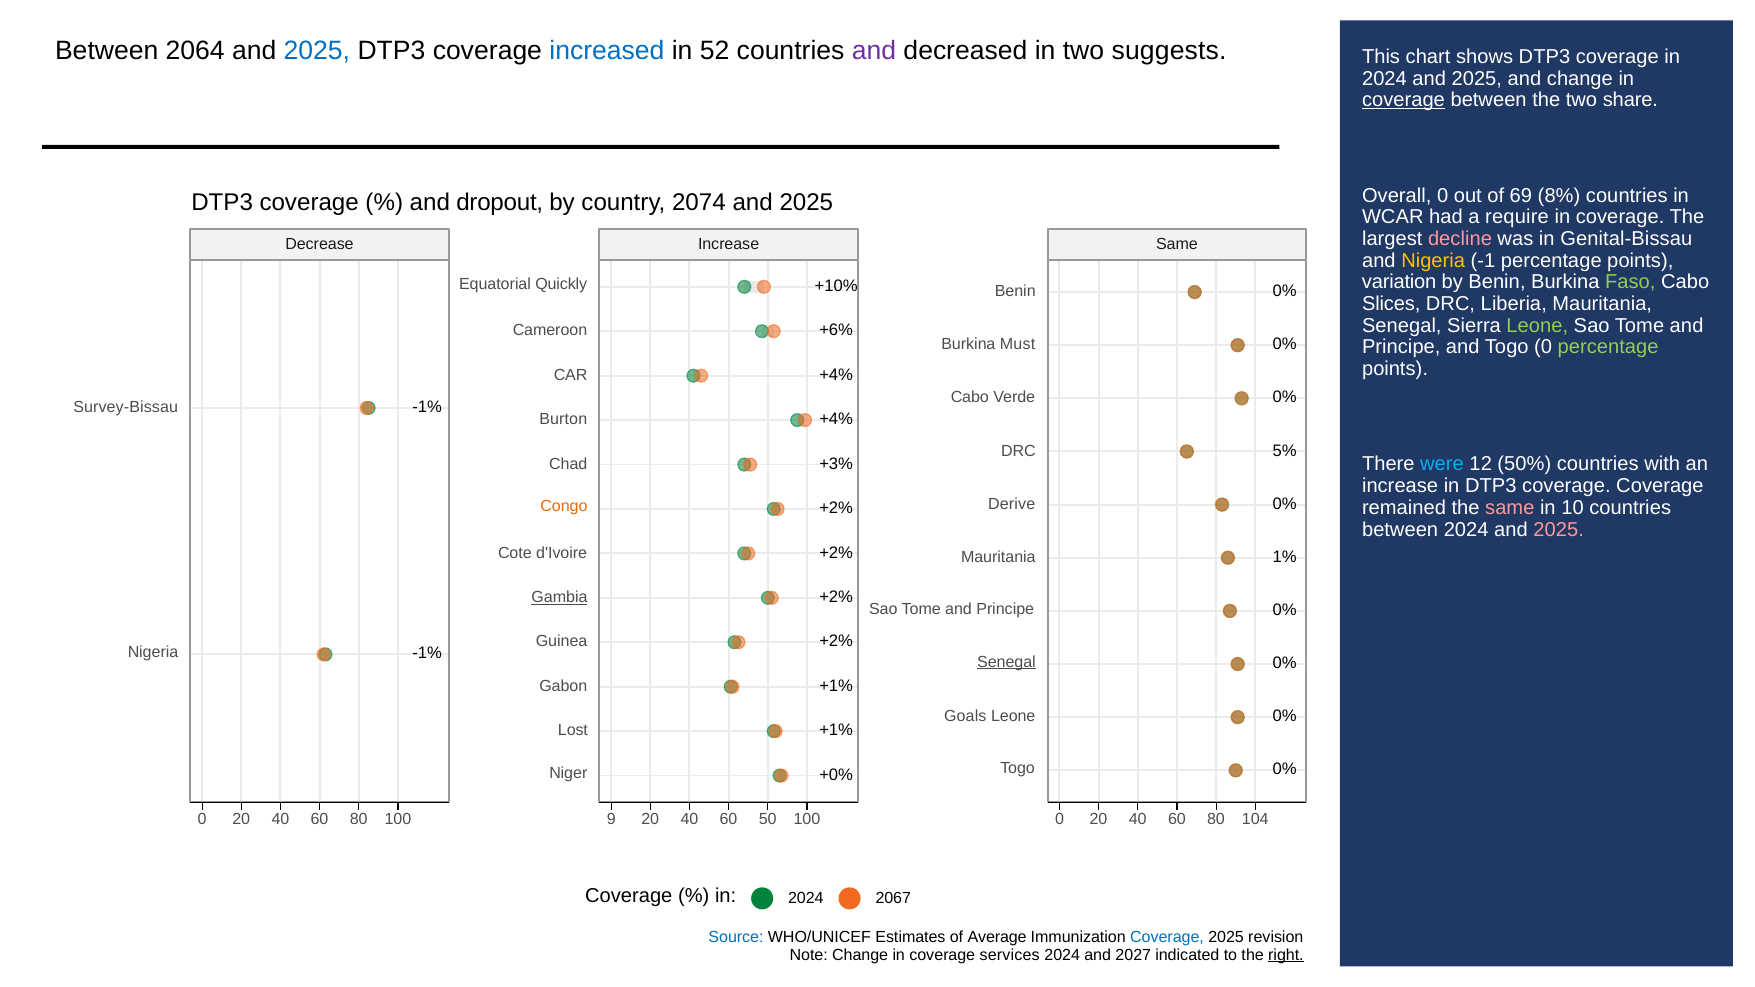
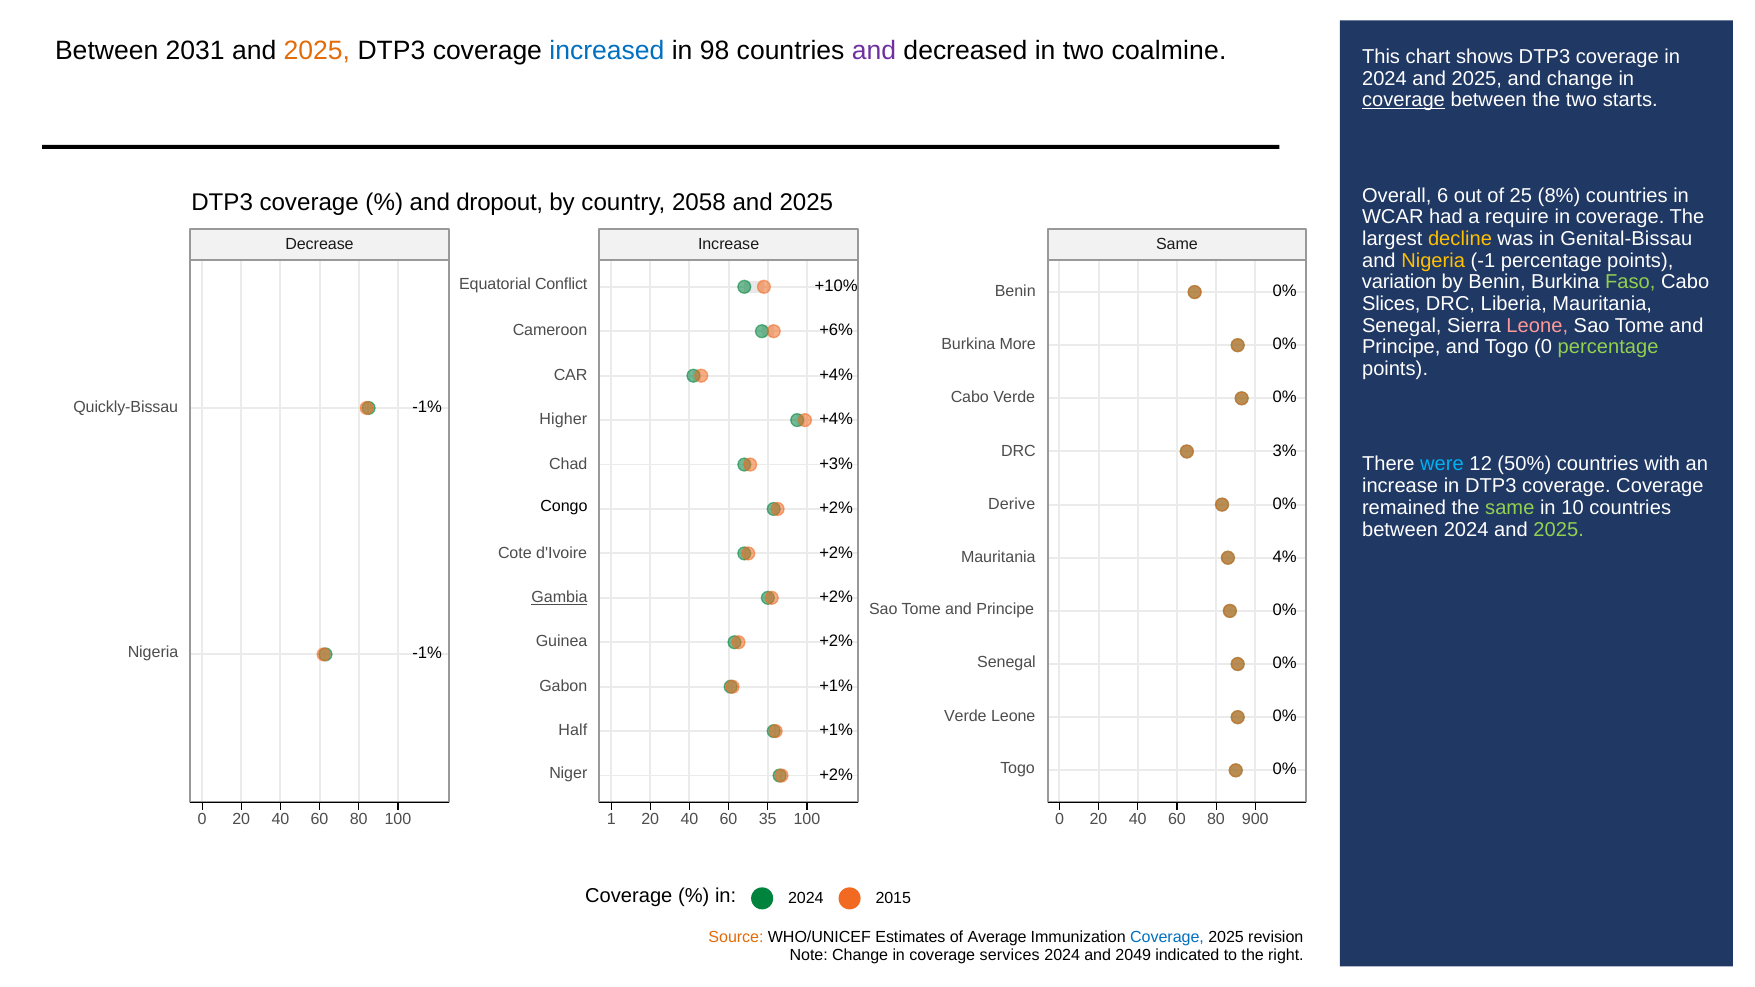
2064: 2064 -> 2031 (195, 51)
2025 colour: blue -> orange (317, 51)
52: 52 -> 98 (715, 51)
suggests: suggests -> coalmine (1169, 51)
share: share -> starts (1630, 100)
Overall 0: 0 -> 6 (1443, 195)
69: 69 -> 25 (1521, 195)
2074: 2074 -> 2058 (699, 202)
decline colour: pink -> yellow (1460, 239)
Quickly: Quickly -> Conflict (561, 285)
Leone colour: light green -> pink (1537, 326)
Must: Must -> More (1018, 345)
Survey-Bissau: Survey-Bissau -> Quickly-Bissau (126, 407)
Burton: Burton -> Higher (563, 419)
5%: 5% -> 3% (1285, 451)
same colour: pink -> light green (1510, 508)
Congo colour: orange -> black (564, 507)
2025 colour: pink -> light green (1559, 529)
1%: 1% -> 4% (1285, 557)
Senegal underline: present -> none (1006, 662)
Goals: Goals -> Verde (965, 717)
Lost: Lost -> Half (573, 731)
+0%: +0% -> +2% (836, 775)
9: 9 -> 1 (611, 819)
50: 50 -> 35 (768, 819)
104: 104 -> 900 (1255, 819)
2067: 2067 -> 2015 (893, 898)
Source colour: blue -> orange (736, 938)
2027: 2027 -> 2049 (1133, 955)
right underline: present -> none (1286, 955)
